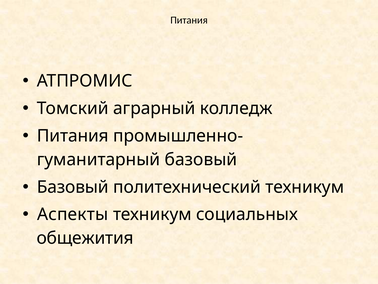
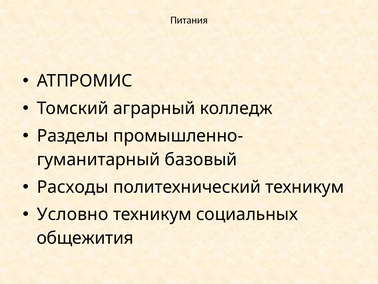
Питания: Питания -> Разделы (73, 136)
Базовый: Базовый -> Расходы (73, 187)
Аспекты: Аспекты -> Условно (73, 214)
